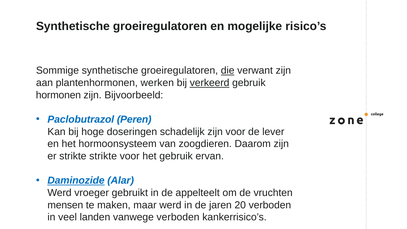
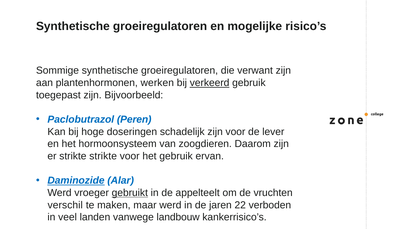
die underline: present -> none (228, 71)
hormonen: hormonen -> toegepast (58, 95)
gebruikt underline: none -> present (130, 193)
mensen: mensen -> verschil (65, 205)
20: 20 -> 22 (240, 205)
vanwege verboden: verboden -> landbouw (178, 217)
